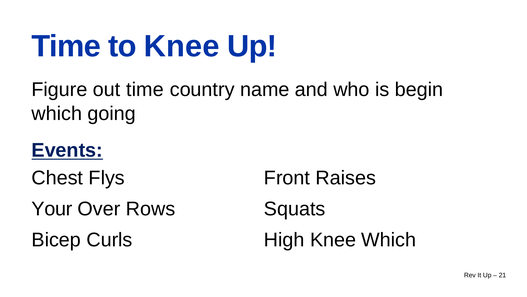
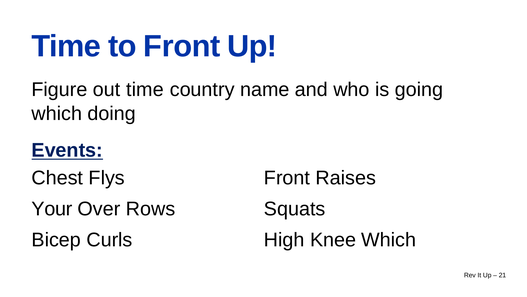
to Knee: Knee -> Front (182, 46)
begin: begin -> going (419, 90)
going: going -> doing (112, 113)
